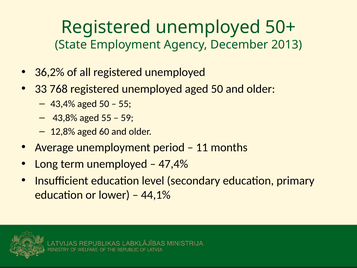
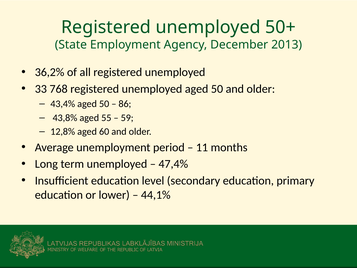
55: 55 -> 86 (125, 104)
